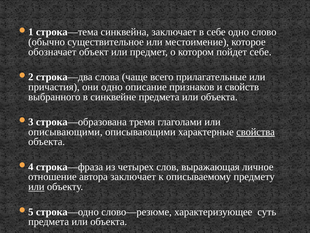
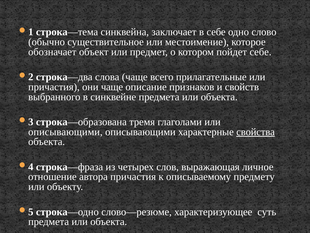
они одно: одно -> чаще (112, 87)
автора заключает: заключает -> причастия (133, 176)
или underline: present -> none (36, 186)
